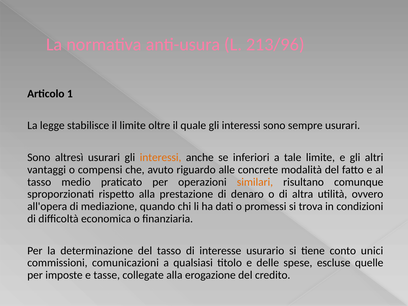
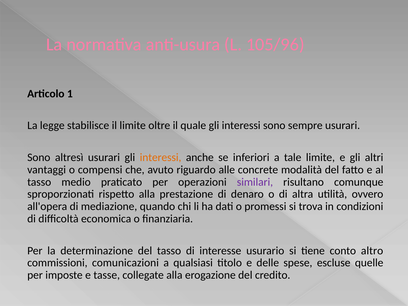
213/96: 213/96 -> 105/96 (275, 44)
similari colour: orange -> purple (255, 182)
unici: unici -> altro (372, 251)
